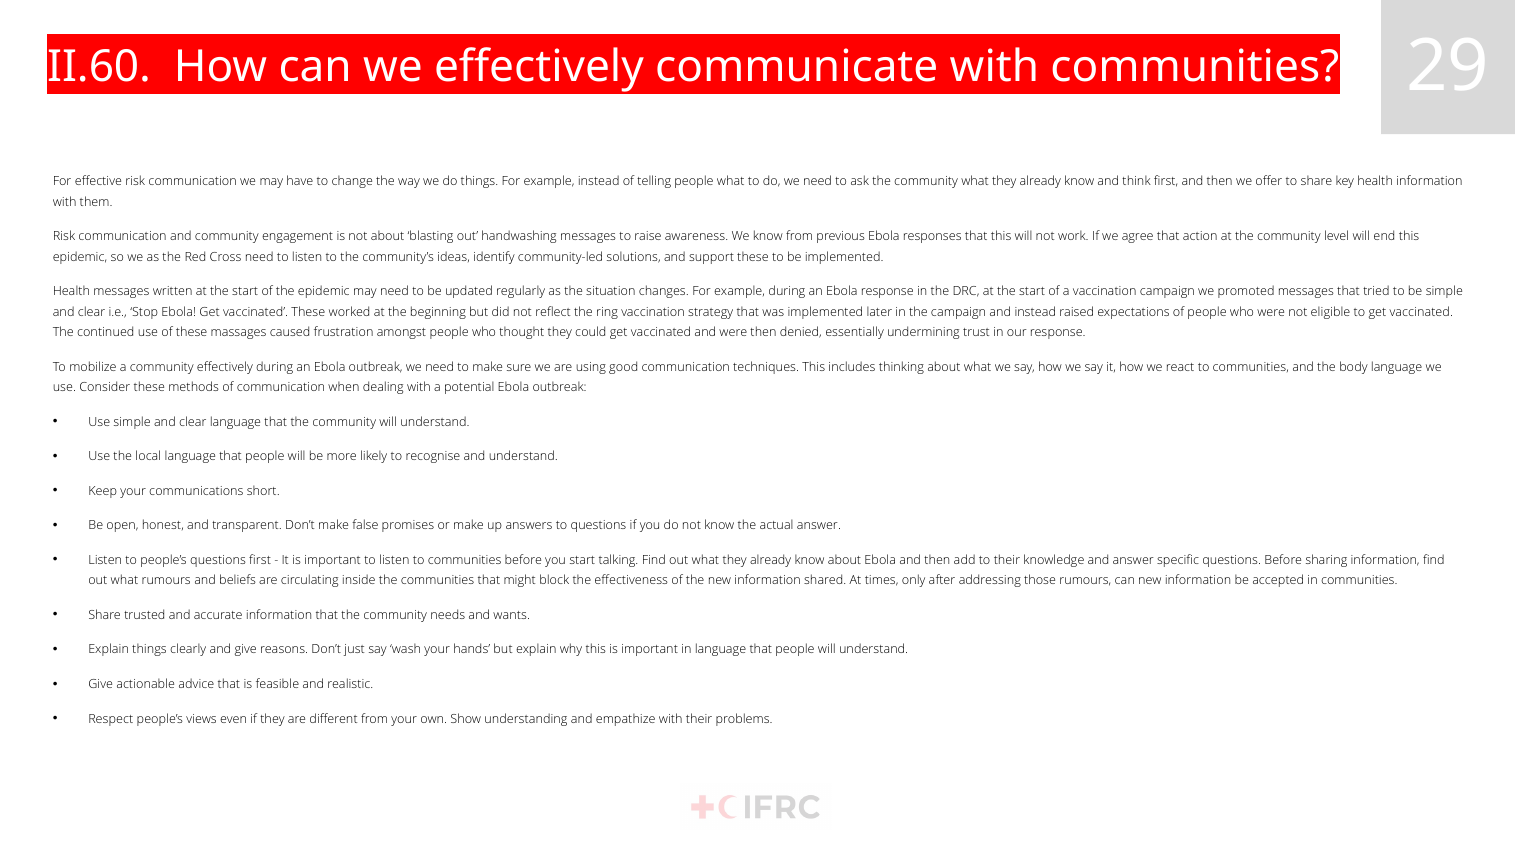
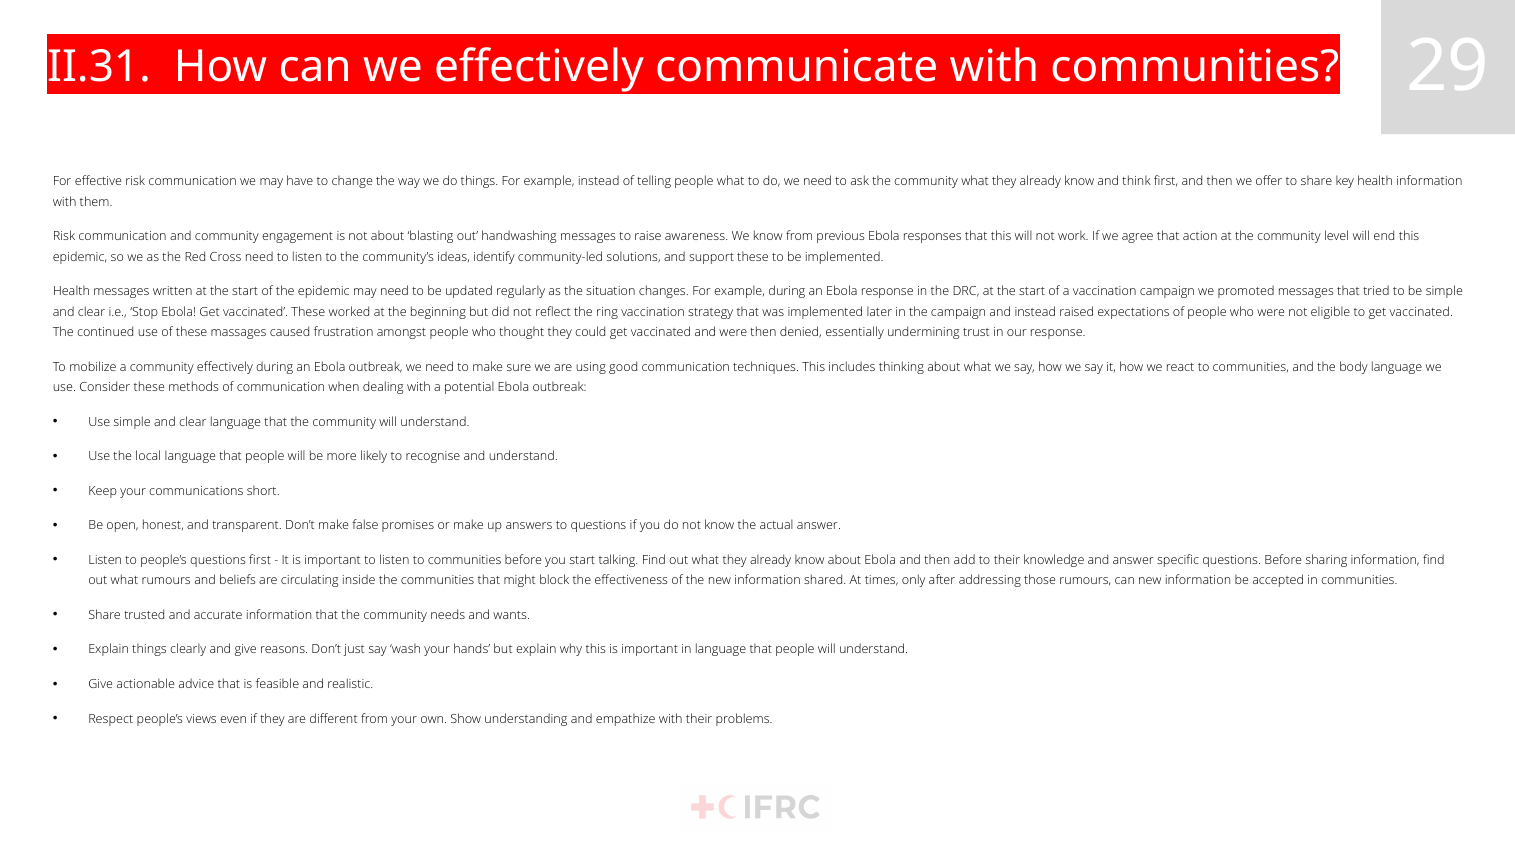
II.60: II.60 -> II.31 (99, 67)
